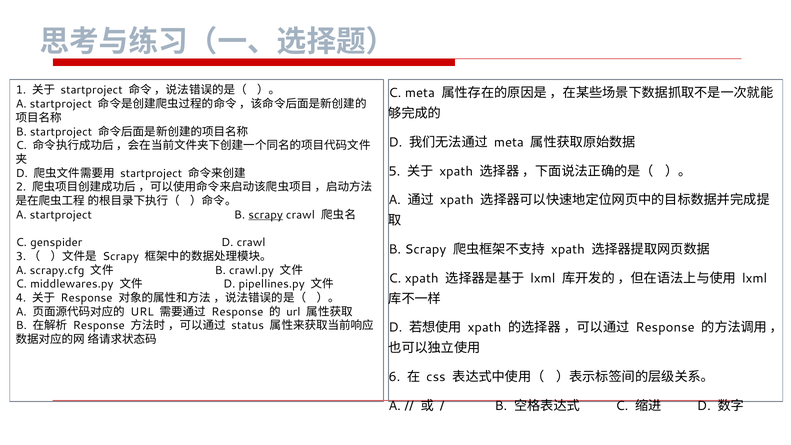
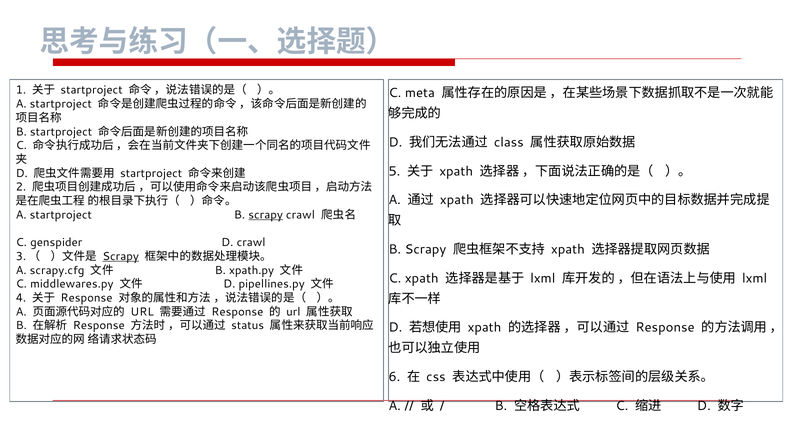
meta: meta -> class (509, 142)
Scrapy underline: none -> present (121, 256)
crawl.py: crawl.py -> xpath.py (252, 270)
